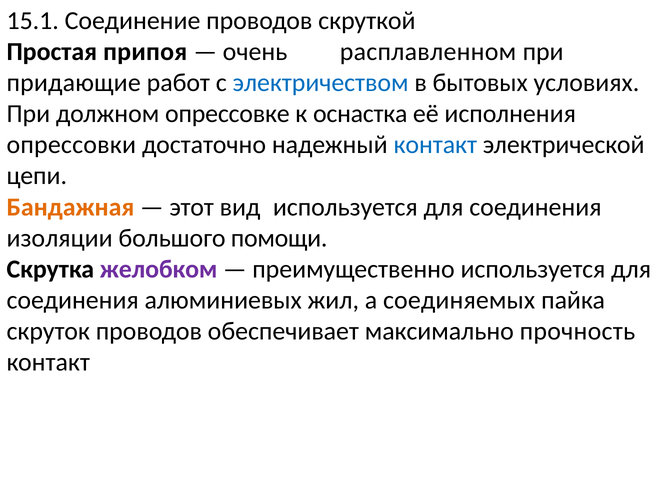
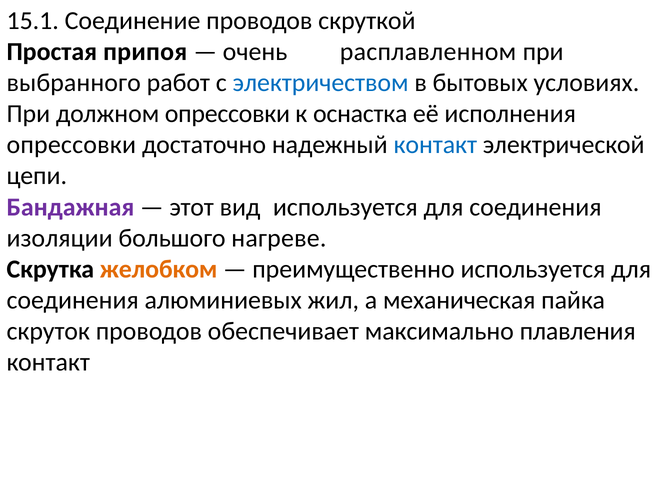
придающие: придающие -> выбранного (74, 83)
должном опрессовке: опрессовке -> опрессовки (227, 114)
Бандажная colour: orange -> purple (70, 207)
помощи: помощи -> нагреве (279, 238)
желобком colour: purple -> orange (159, 269)
соединяемых: соединяемых -> механическая (459, 300)
прочность: прочность -> плавления (578, 332)
